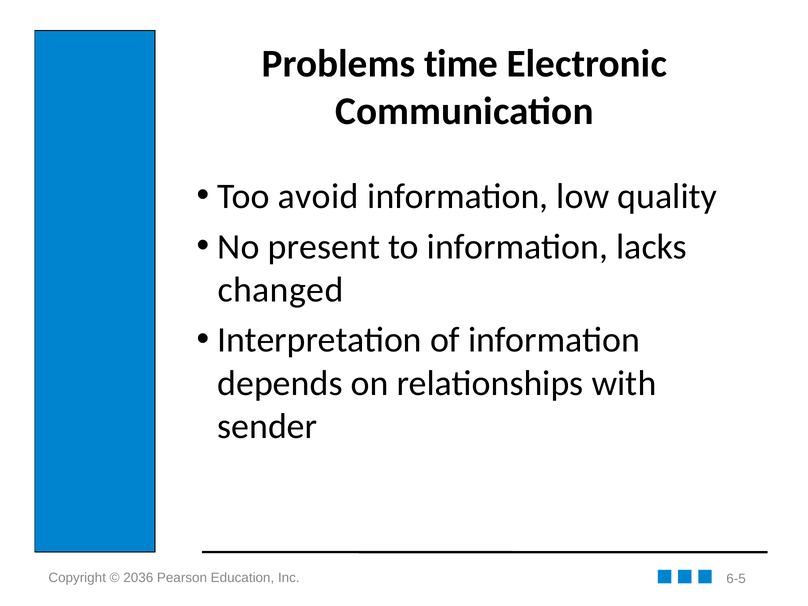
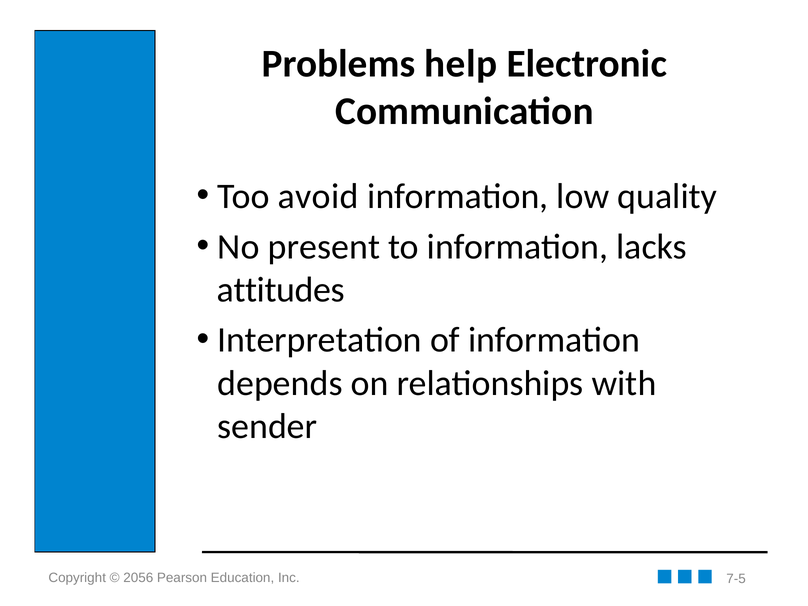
time: time -> help (461, 64)
changed: changed -> attitudes (281, 290)
2036: 2036 -> 2056 (138, 578)
6-5: 6-5 -> 7-5 (736, 579)
